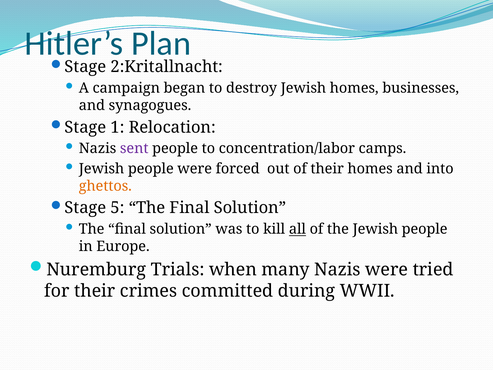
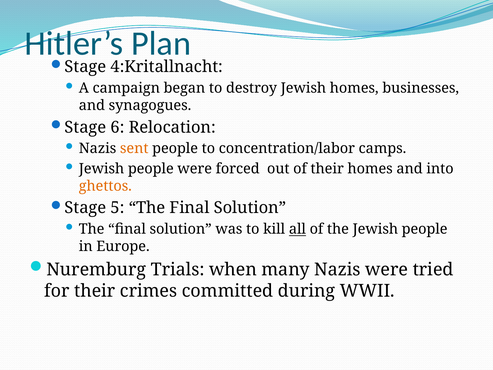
2:Kritallnacht: 2:Kritallnacht -> 4:Kritallnacht (167, 67)
1: 1 -> 6 (117, 127)
sent colour: purple -> orange (134, 148)
